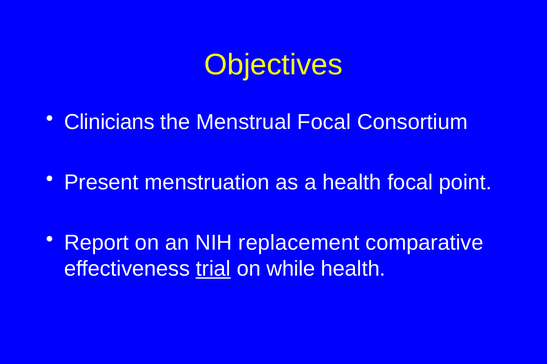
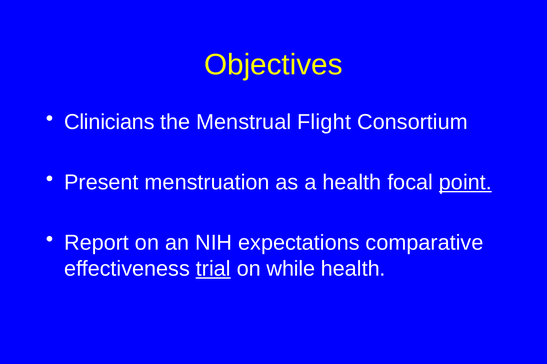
Menstrual Focal: Focal -> Flight (324, 122)
point underline: none -> present (465, 183)
replacement: replacement -> expectations (299, 243)
